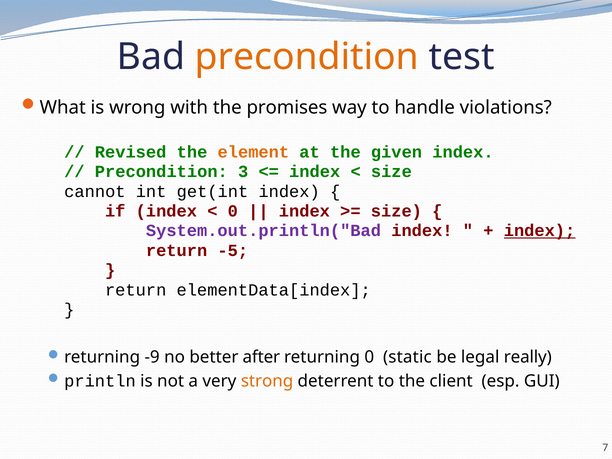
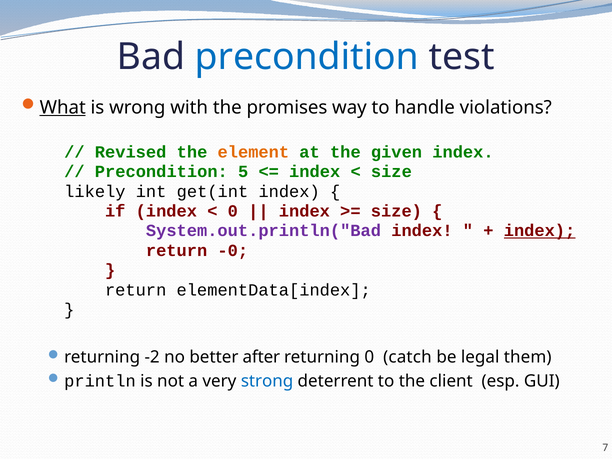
precondition colour: orange -> blue (307, 57)
What underline: none -> present (63, 107)
3: 3 -> 5 (243, 172)
cannot: cannot -> likely (95, 191)
-5: -5 -> -0 (233, 251)
-9: -9 -> -2 (152, 357)
static: static -> catch (407, 357)
really: really -> them (528, 357)
strong colour: orange -> blue (267, 381)
